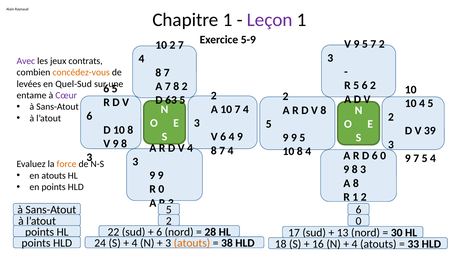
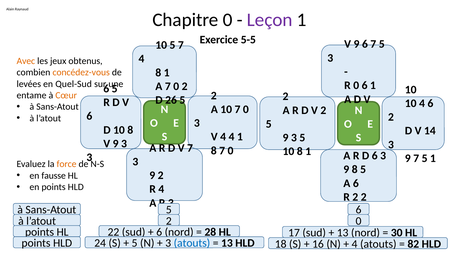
Chapitre 1: 1 -> 0 (228, 20)
5-9: 5-9 -> 5-5 (248, 40)
5: 5 -> 6 (365, 44)
2: 2 -> 5 (382, 44)
2: 2 -> 5 (172, 45)
Avec colour: purple -> orange (26, 61)
contrats: contrats -> obtenus (86, 61)
7: 7 -> 1 (167, 73)
5: 5 -> 0 (356, 86)
6 2: 2 -> 1 (373, 86)
8: 8 -> 0 (176, 86)
Cœur colour: purple -> orange (66, 95)
63: 63 -> 26 (171, 100)
4 5: 5 -> 6 (430, 103)
10 7 4: 4 -> 0 (246, 109)
V 8: 8 -> 2 (323, 110)
39: 39 -> 14 (430, 131)
6: 6 -> 4 (223, 137)
4 9: 9 -> 1 (240, 137)
9: 9 -> 3 (294, 138)
9 8: 8 -> 3 (124, 144)
V 4: 4 -> 7 (190, 148)
4: 4 -> 0 (231, 151)
8 4: 4 -> 1 (308, 152)
D 6 0: 0 -> 3 (383, 156)
5 4: 4 -> 1 (433, 159)
3: 3 -> 5 (363, 170)
9: 9 -> 2 (161, 176)
en atouts: atouts -> fausse (54, 176)
8: 8 -> 6 (356, 183)
0: 0 -> 4 (161, 189)
1: 1 -> 2 (355, 197)
4: 4 -> 5 (135, 243)
atouts colour: orange -> blue (192, 243)
38: 38 -> 13 (227, 243)
33: 33 -> 82 (413, 244)
